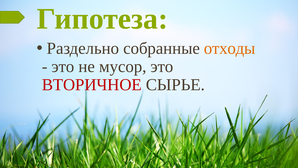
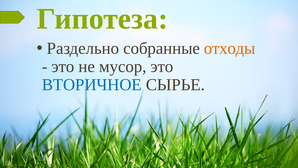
ВТОРИЧНОЕ colour: red -> blue (92, 85)
